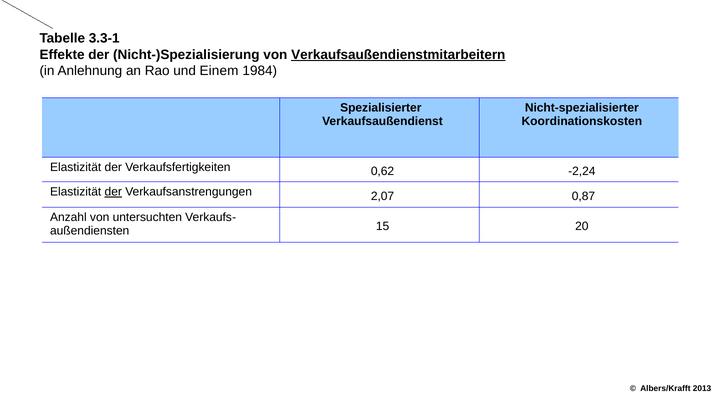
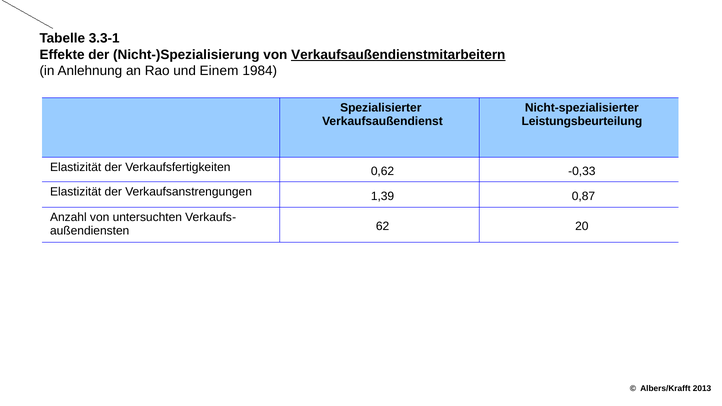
Koordinationskosten: Koordinationskosten -> Leistungsbeurteilung (582, 121)
-2,24: -2,24 -> -0,33 (582, 171)
der underline: present -> none (113, 192)
2,07: 2,07 -> 1,39 (383, 196)
15: 15 -> 62 (383, 227)
